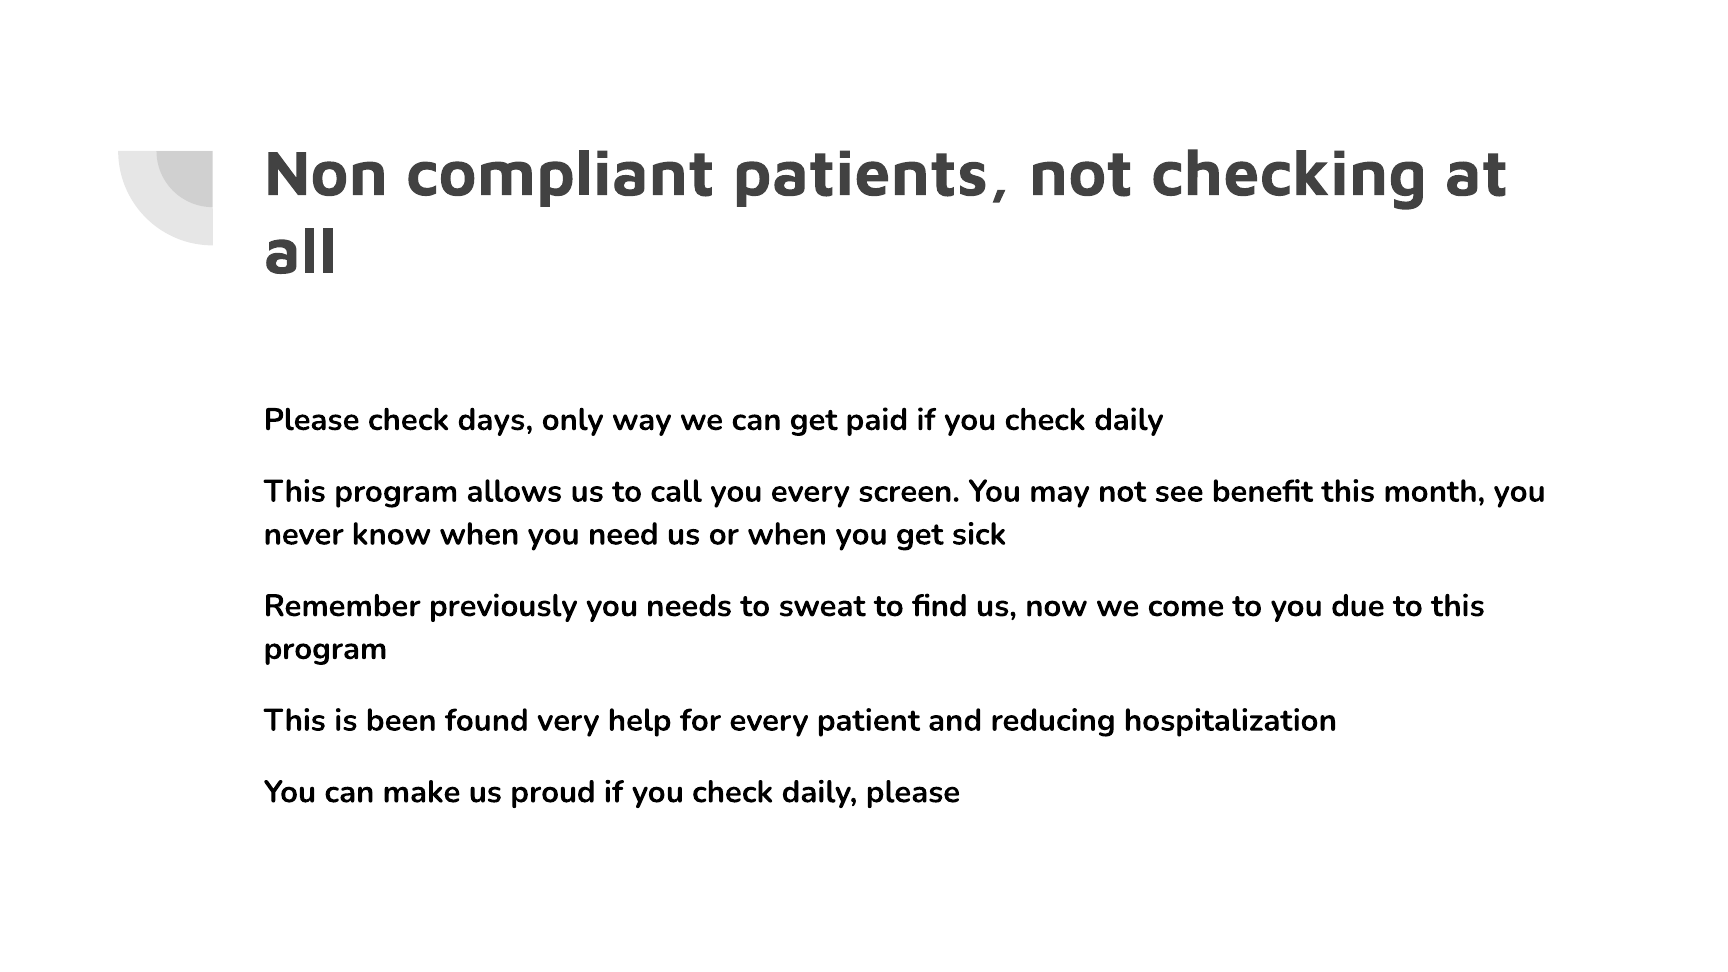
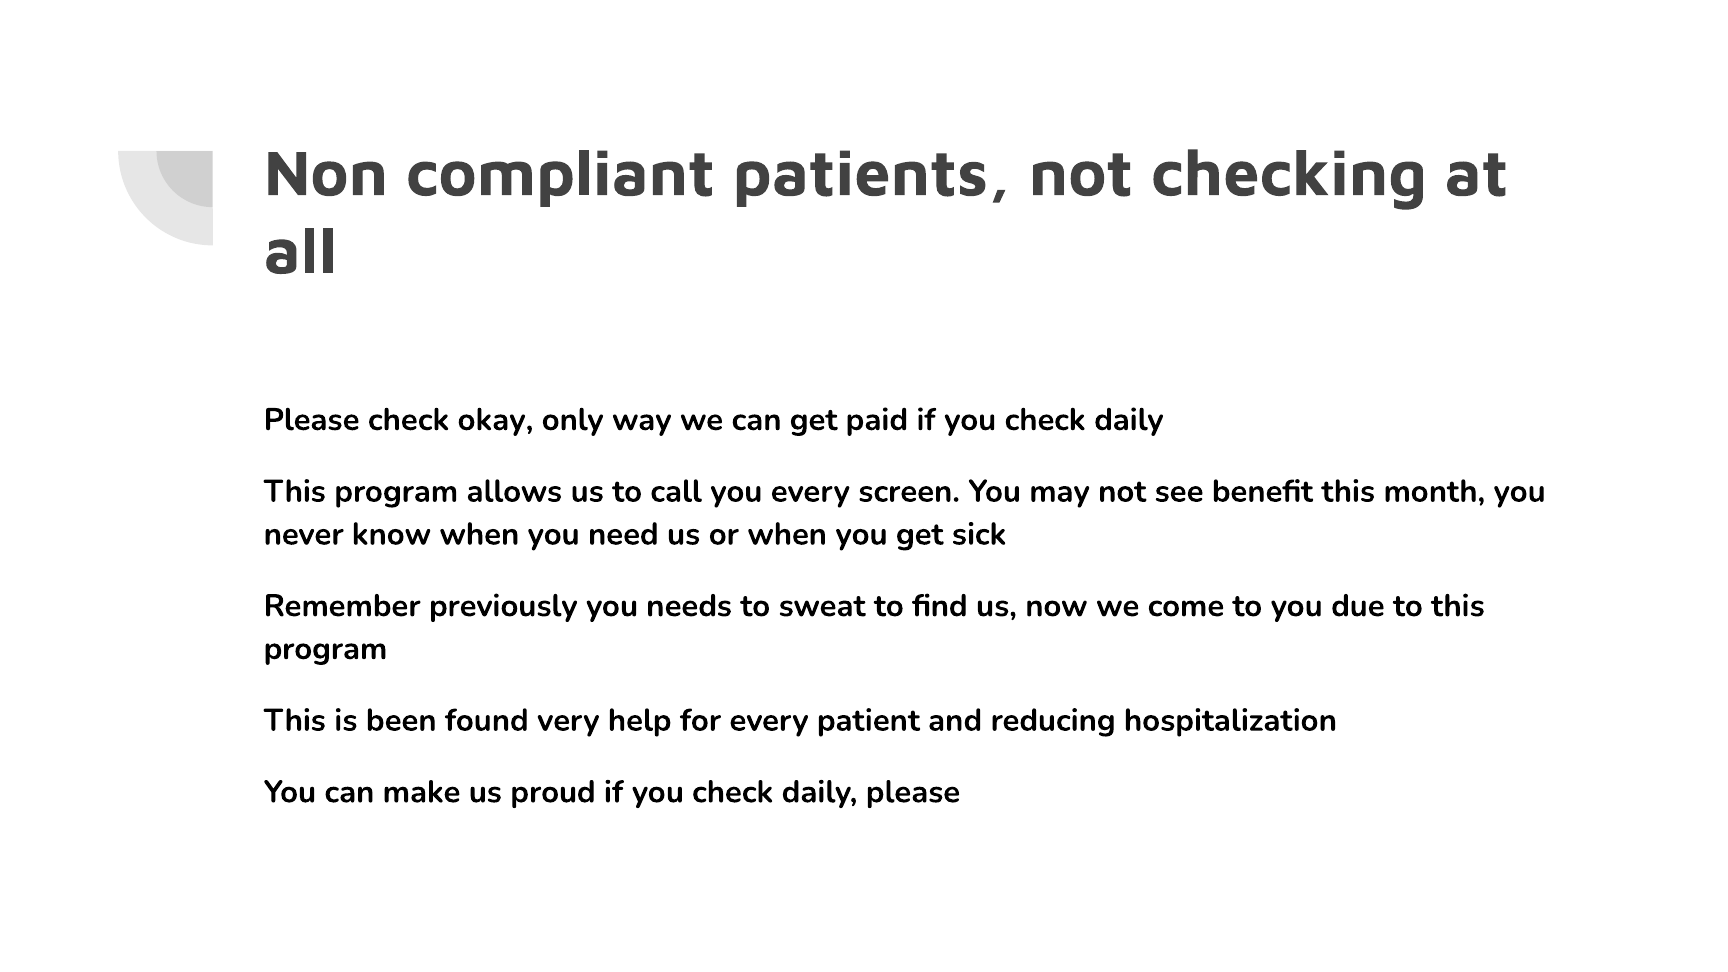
days: days -> okay (495, 420)
